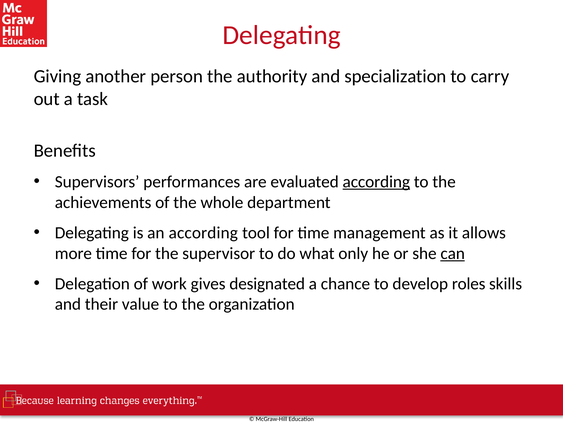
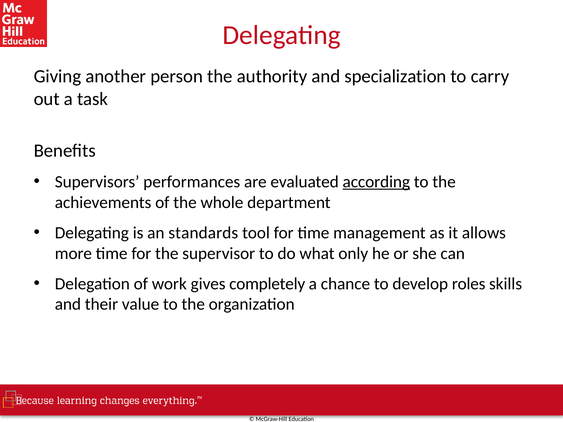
an according: according -> standards (203, 233)
can underline: present -> none (453, 254)
designated: designated -> completely (267, 284)
